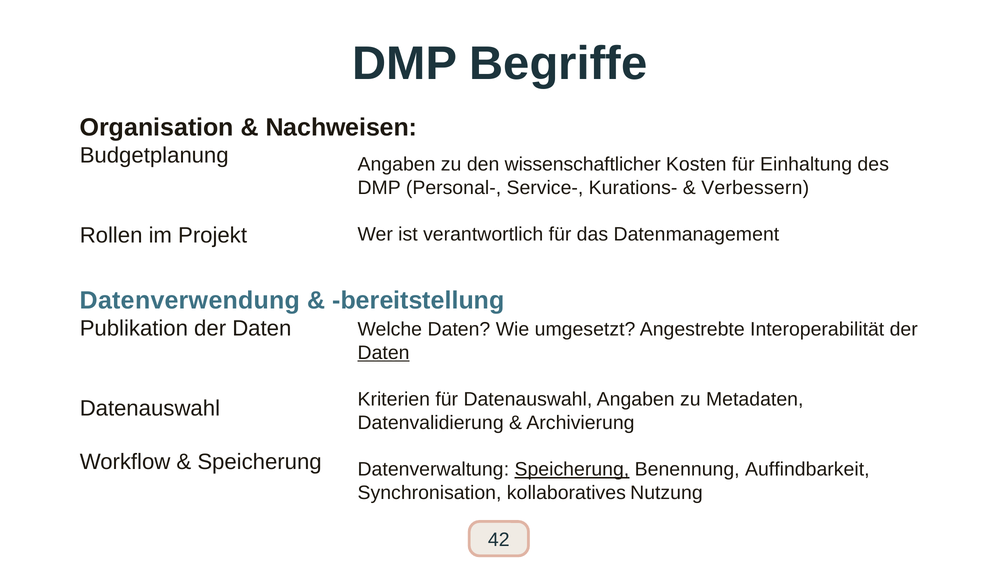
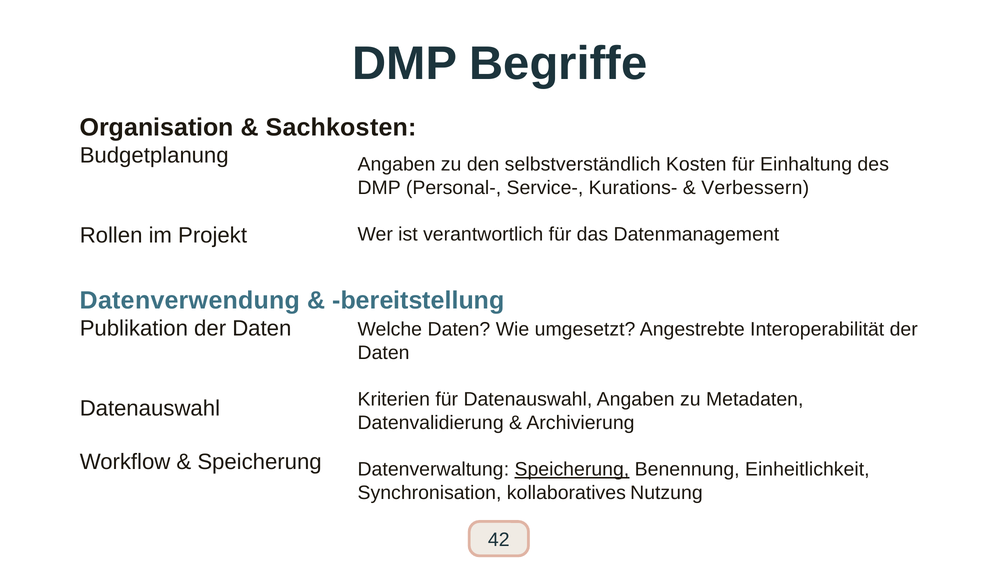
Nachweisen: Nachweisen -> Sachkosten (341, 128)
wissenschaftlicher: wissenschaftlicher -> selbstverständlich (583, 165)
Daten underline: present -> none (384, 353)
Auffindbarkeit: Auffindbarkeit -> Einheitlichkeit (807, 470)
